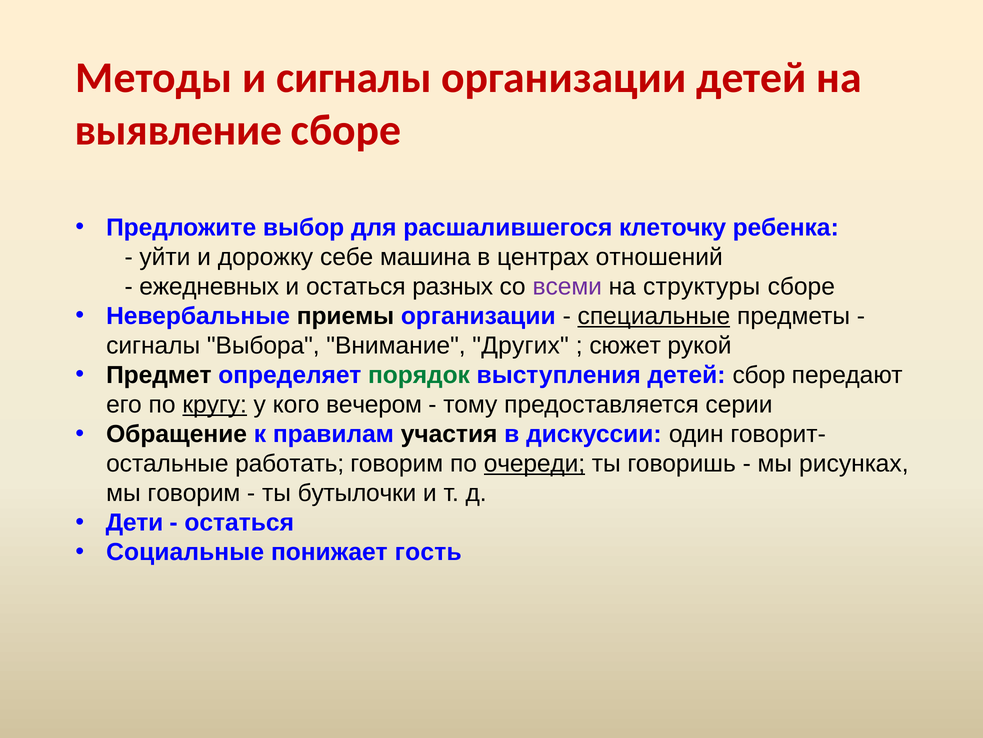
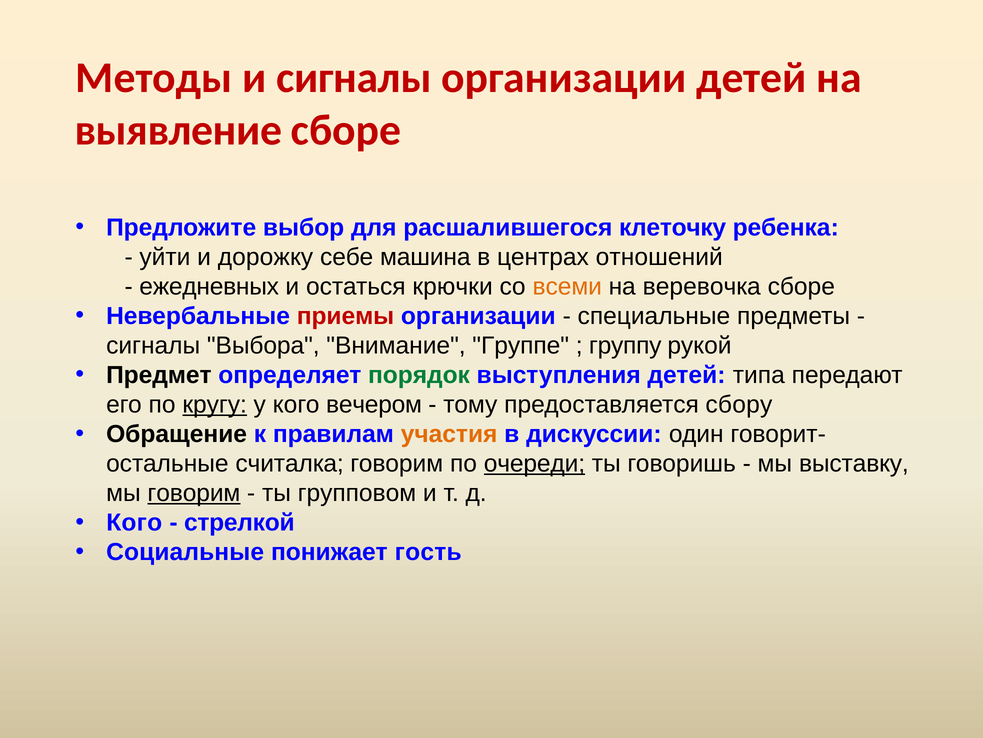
разных: разных -> крючки (453, 286)
всеми colour: purple -> orange (567, 286)
структуры: структуры -> веревочка (702, 286)
приемы colour: black -> red (345, 316)
специальные underline: present -> none (654, 316)
Других: Других -> Группе (521, 345)
сюжет: сюжет -> группу (625, 345)
сбор: сбор -> типа (759, 375)
серии: серии -> сбору (739, 404)
участия colour: black -> orange (449, 434)
работать: работать -> считалка (290, 463)
рисунках: рисунках -> выставку (854, 463)
говорим underline: none -> present (194, 493)
бутылочки: бутылочки -> групповом (357, 493)
Дети: Дети -> Кого (134, 522)
остаться: остаться -> стрелкой (239, 522)
